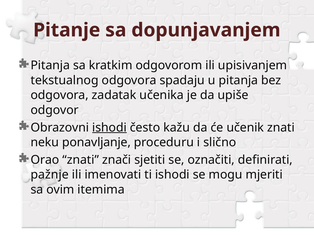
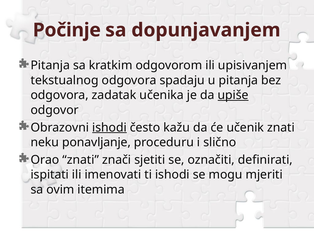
Pitanje: Pitanje -> Počinje (67, 30)
upiše underline: none -> present (233, 95)
pažnje: pažnje -> ispitati (50, 175)
